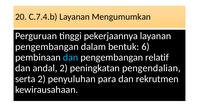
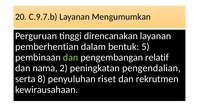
C.7.4.b: C.7.4.b -> C.9.7.b (43, 17)
pekerjaannya: pekerjaannya -> direncanakan (111, 36)
pengembangan: pengembangan -> pemberhentian (47, 47)
6: 6 -> 5 (145, 47)
dan colour: light blue -> light green (71, 57)
andal: andal -> nama (45, 68)
serta 2: 2 -> 8 (42, 79)
para: para -> riset (107, 79)
